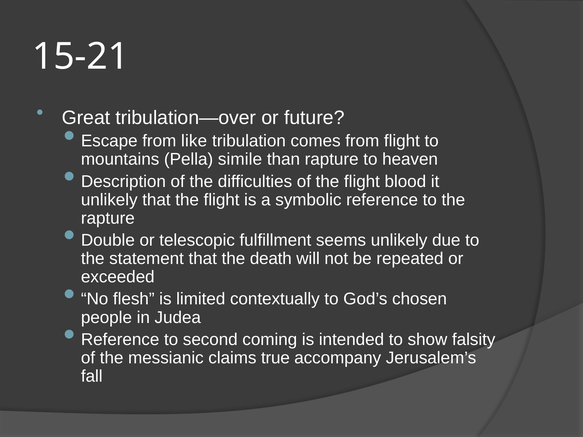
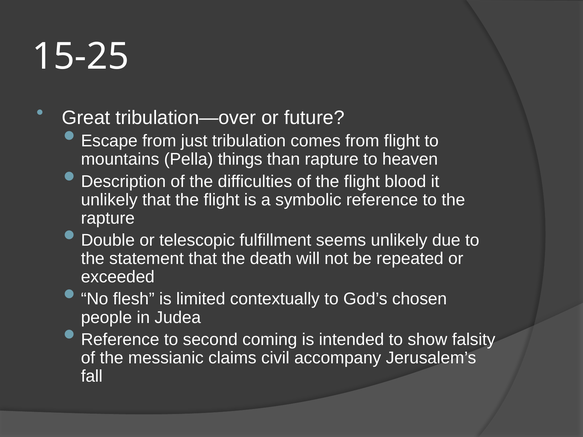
15-21: 15-21 -> 15-25 (81, 57)
like: like -> just (194, 141)
simile: simile -> things (240, 159)
true: true -> civil (275, 358)
